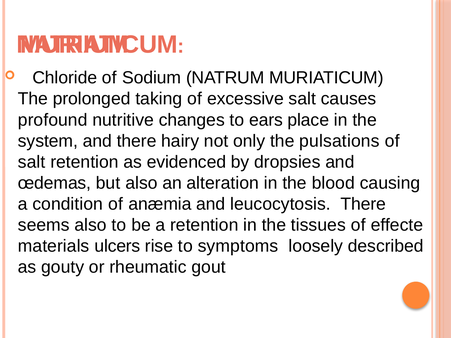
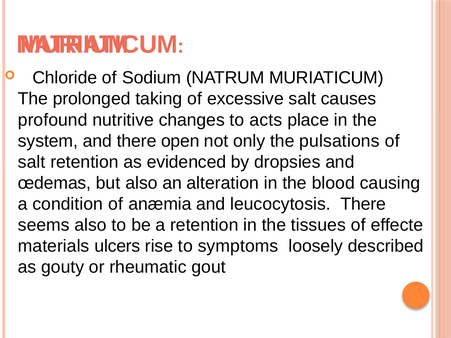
ears: ears -> acts (266, 120)
hairy: hairy -> open (180, 141)
